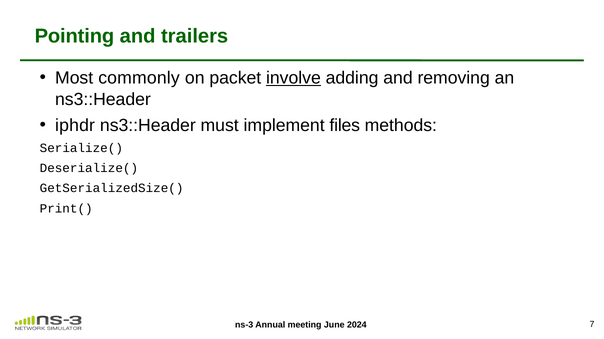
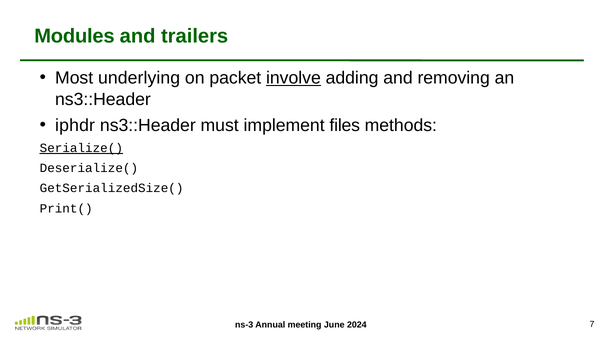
Pointing: Pointing -> Modules (74, 36)
commonly: commonly -> underlying (139, 78)
Serialize( underline: none -> present (81, 148)
